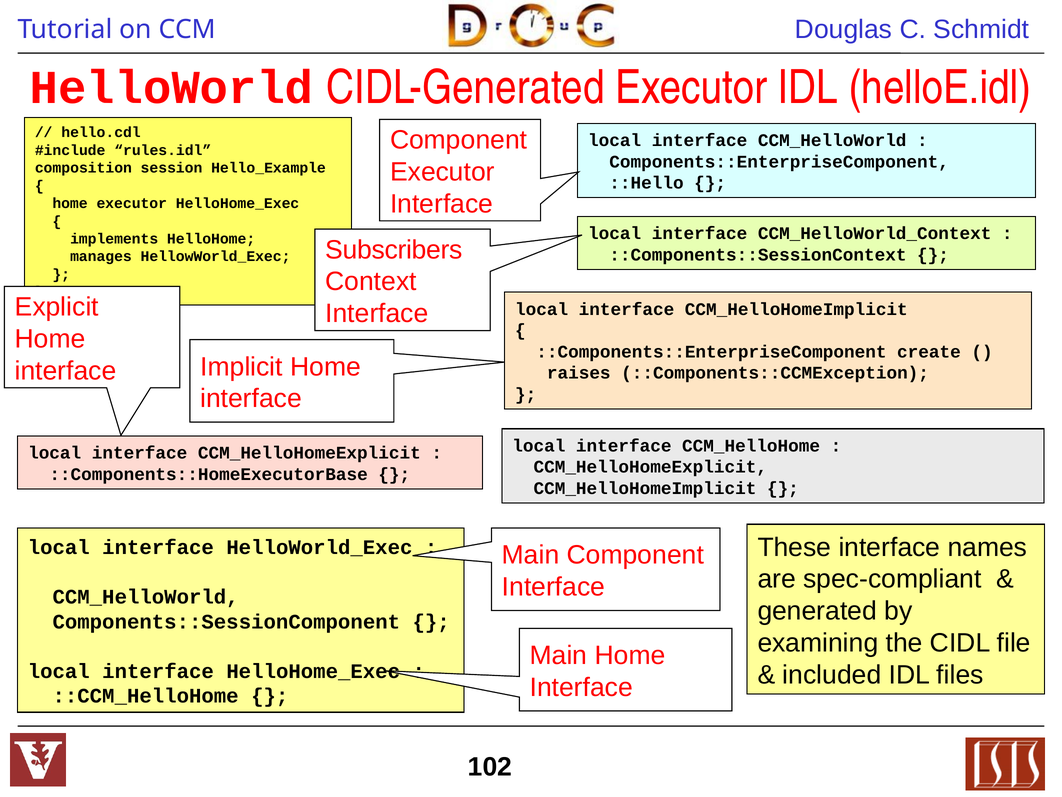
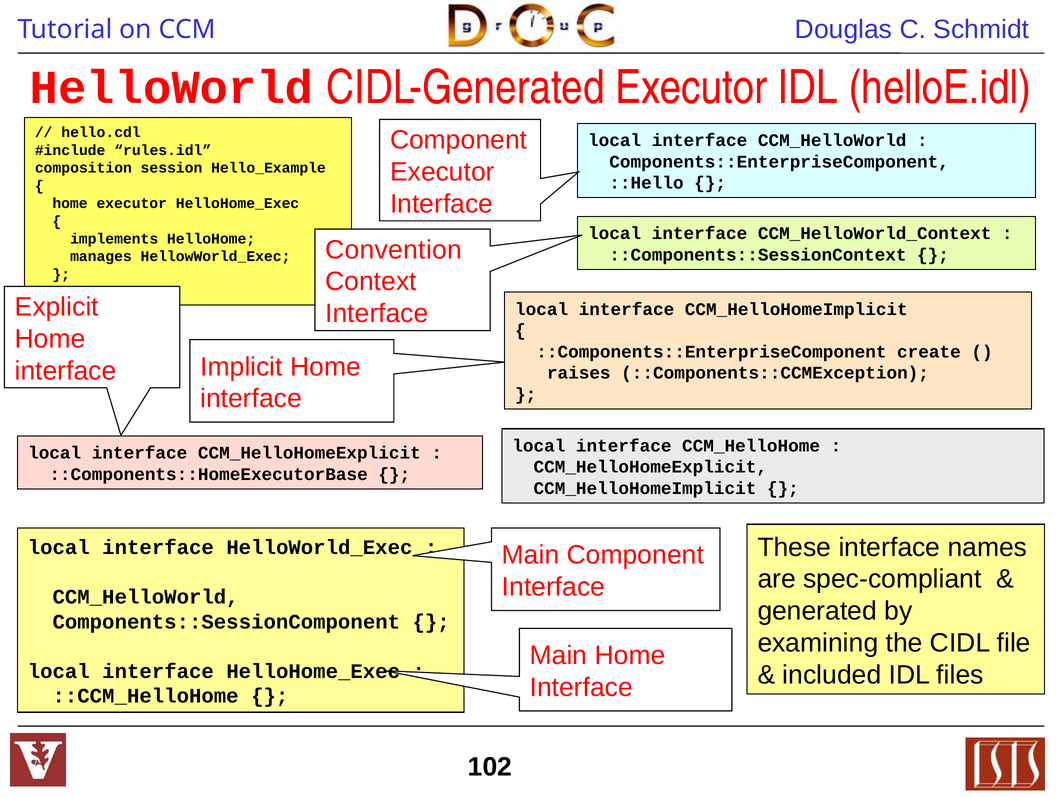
Subscribers: Subscribers -> Convention (394, 250)
